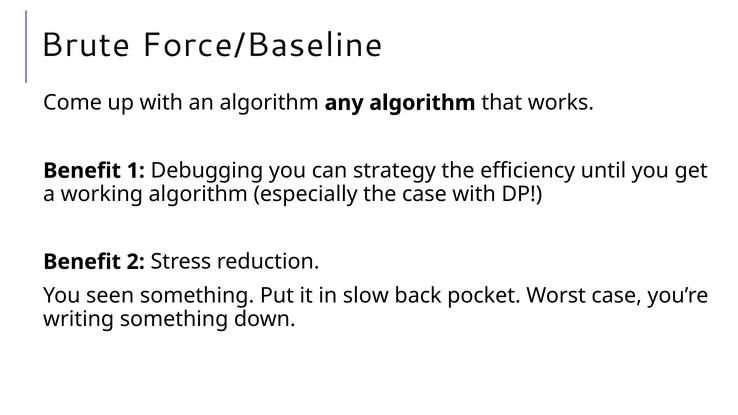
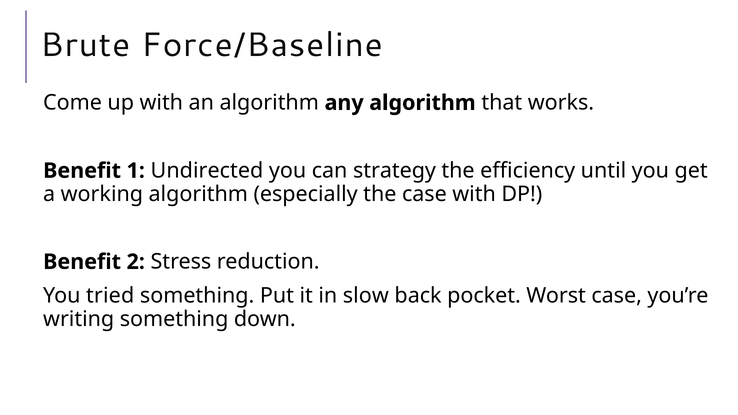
Debugging: Debugging -> Undirected (207, 171)
seen: seen -> tried (110, 296)
